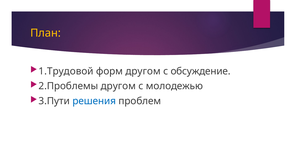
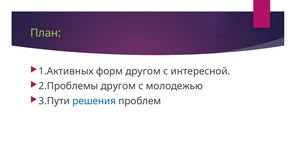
План colour: yellow -> light green (46, 33)
1.Трудовой: 1.Трудовой -> 1.Активных (66, 71)
обсуждение: обсуждение -> интересной (200, 71)
